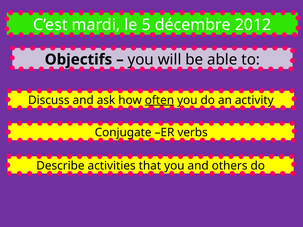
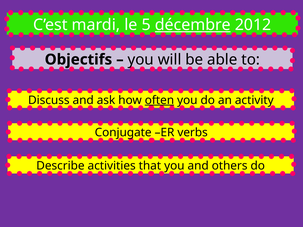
décembre underline: none -> present (193, 25)
